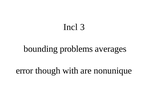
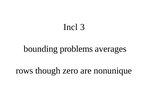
error: error -> rows (25, 71)
with: with -> zero (70, 71)
